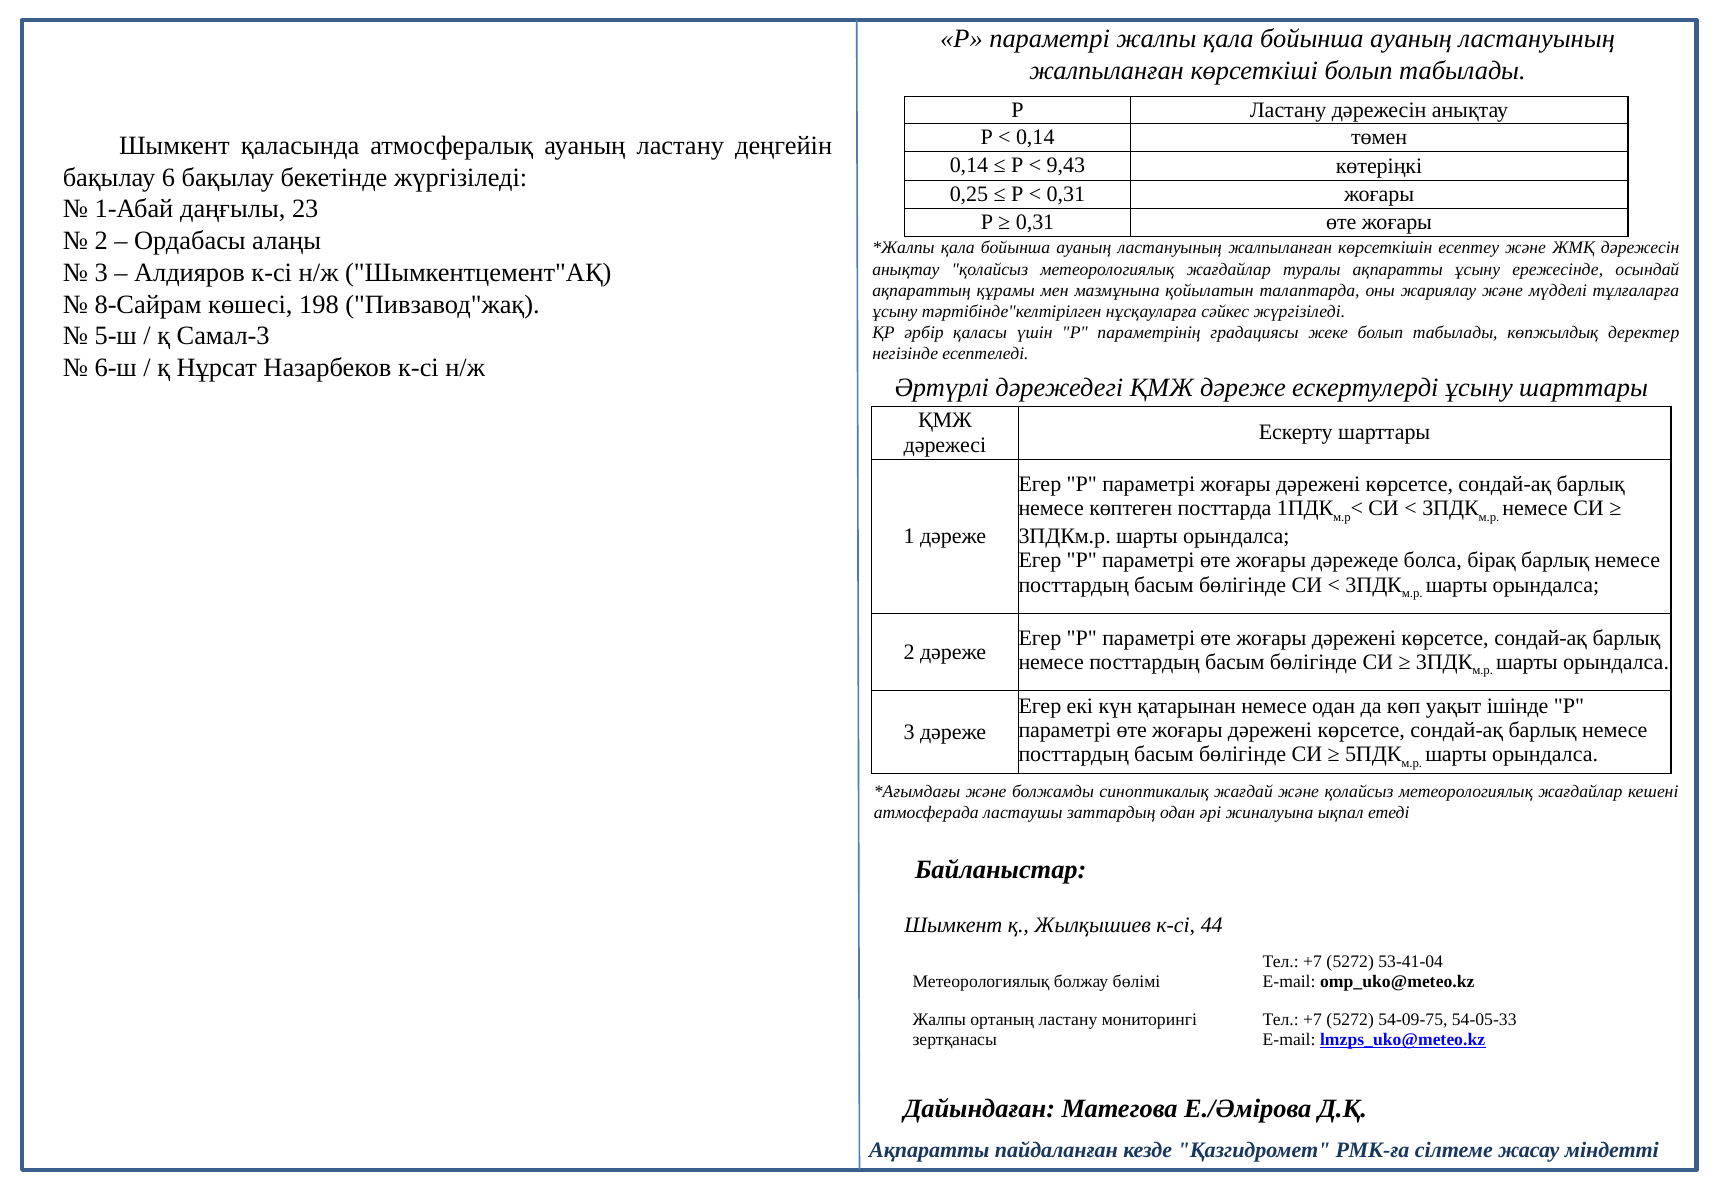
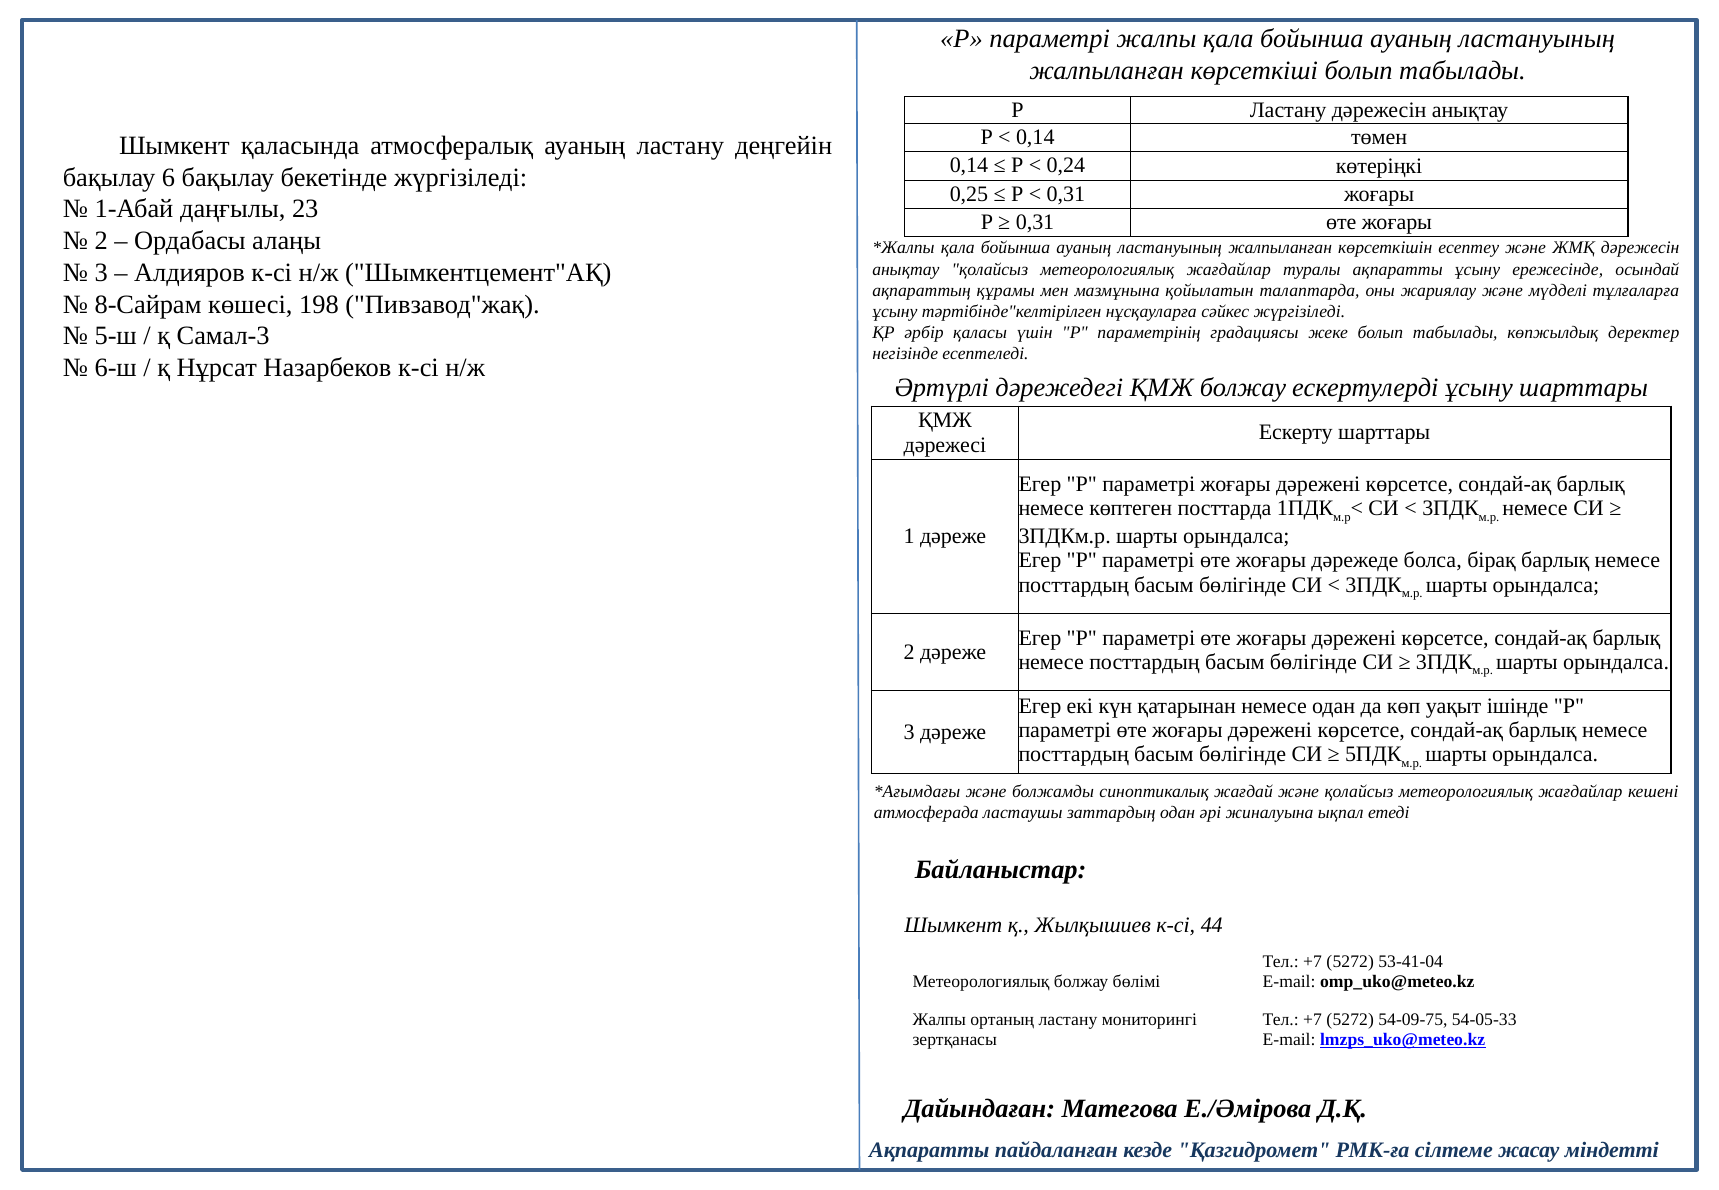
9,43: 9,43 -> 0,24 (1066, 166)
ҚМЖ дәреже: дәреже -> болжау (1243, 387)
